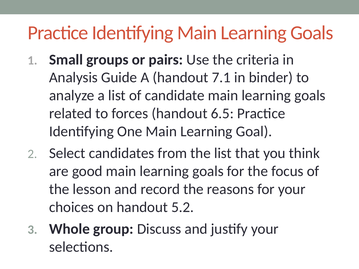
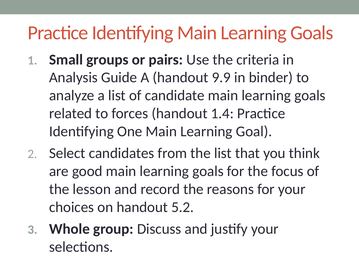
7.1: 7.1 -> 9.9 (221, 78)
6.5: 6.5 -> 1.4 (222, 114)
